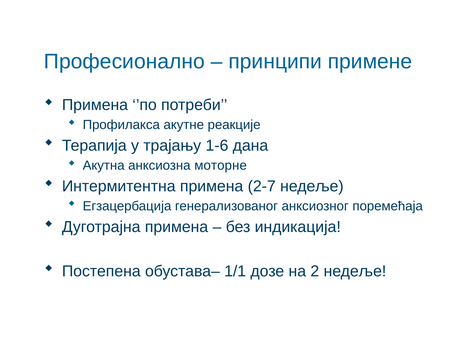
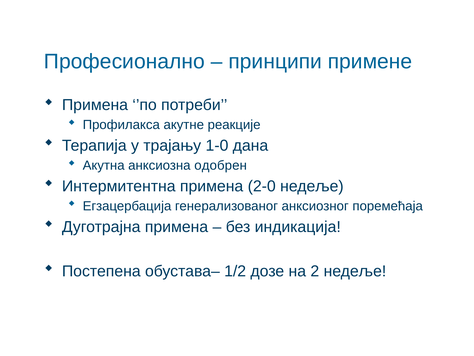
1-6: 1-6 -> 1-0 (217, 145)
моторне: моторне -> одобрен (221, 165)
2-7: 2-7 -> 2-0 (262, 186)
1/1: 1/1 -> 1/2 (235, 271)
